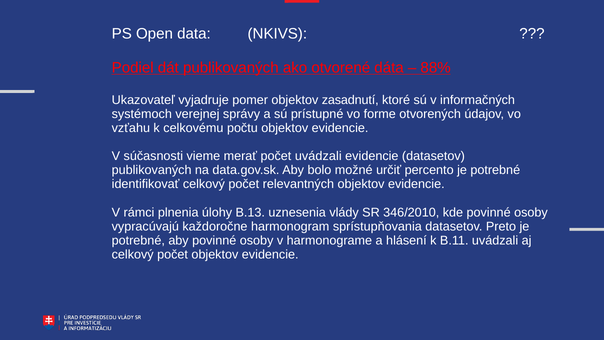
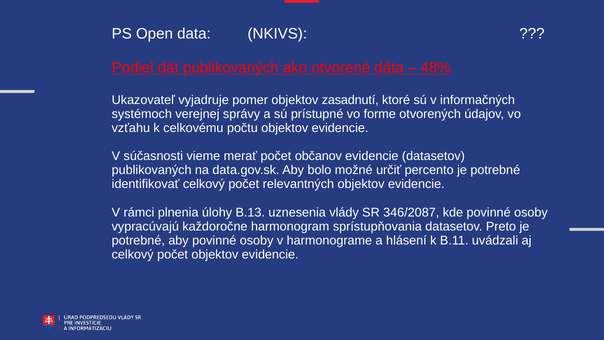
88%: 88% -> 48% (436, 68)
počet uvádzali: uvádzali -> občanov (318, 156)
346/2010: 346/2010 -> 346/2087 (411, 212)
